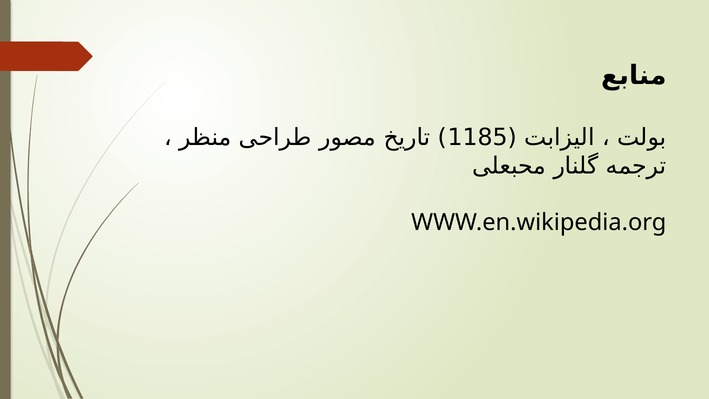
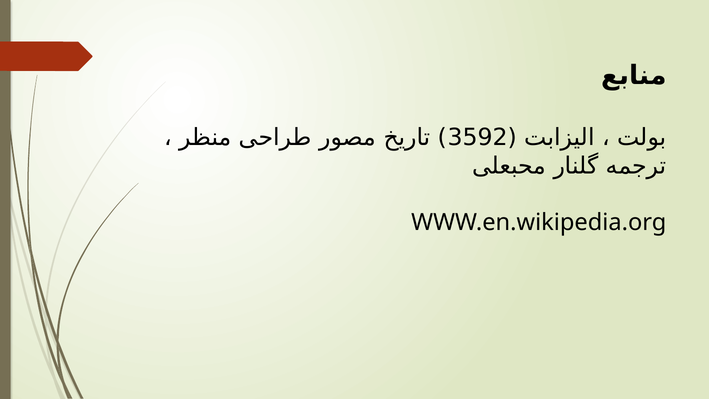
1185: 1185 -> 3592 (478, 137)
